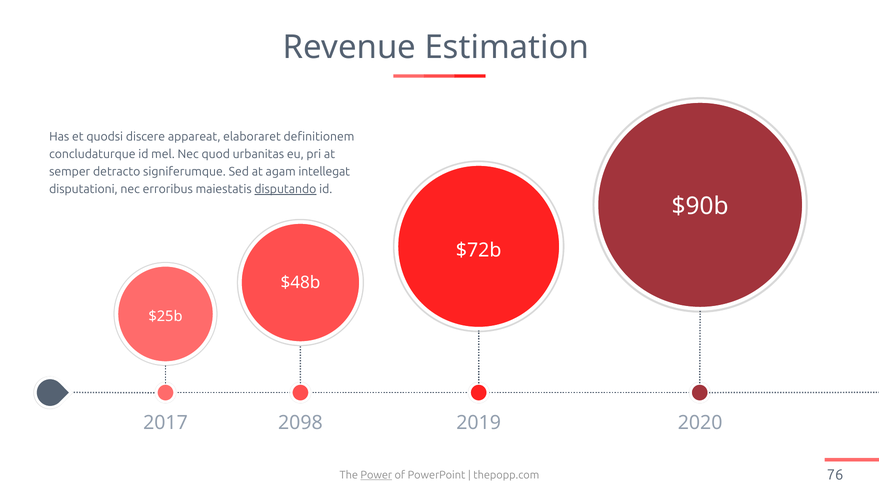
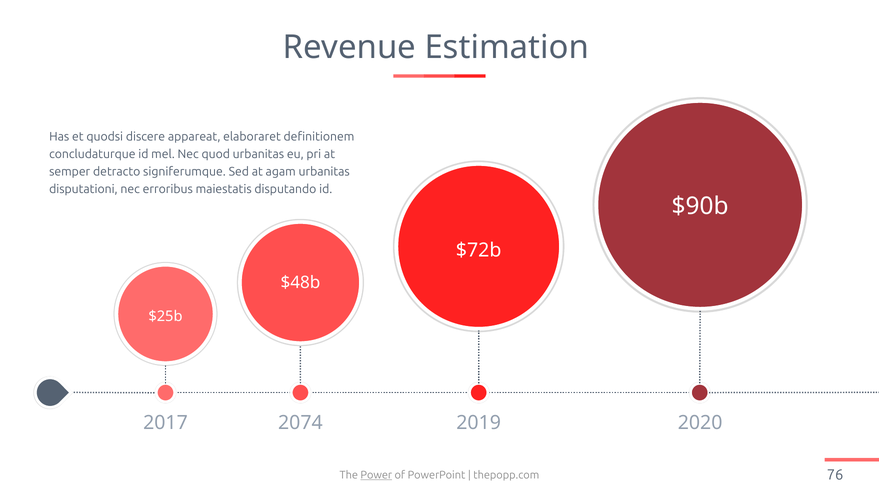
agam intellegat: intellegat -> urbanitas (324, 172)
disputando underline: present -> none (285, 189)
2098: 2098 -> 2074 (300, 422)
